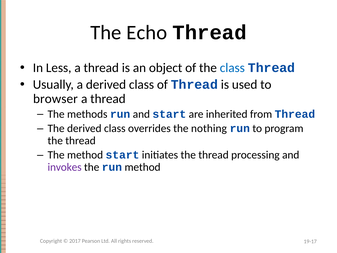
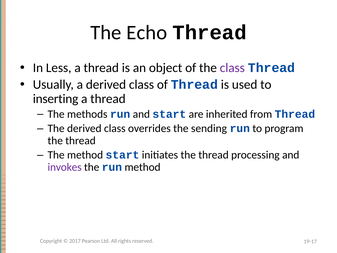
class colour: blue -> purple (232, 68)
browser: browser -> inserting (56, 99)
nothing: nothing -> sending (209, 128)
